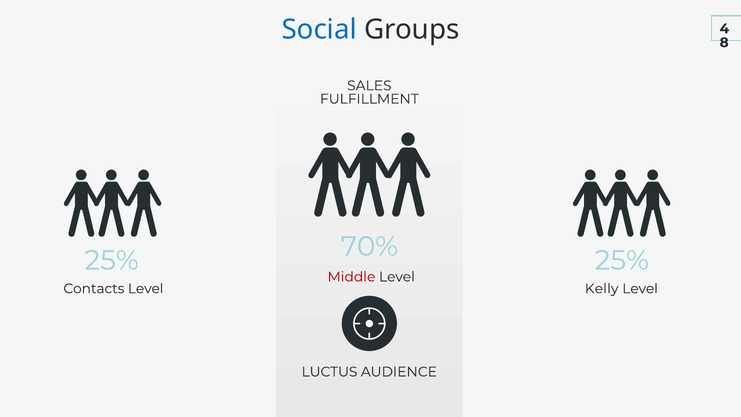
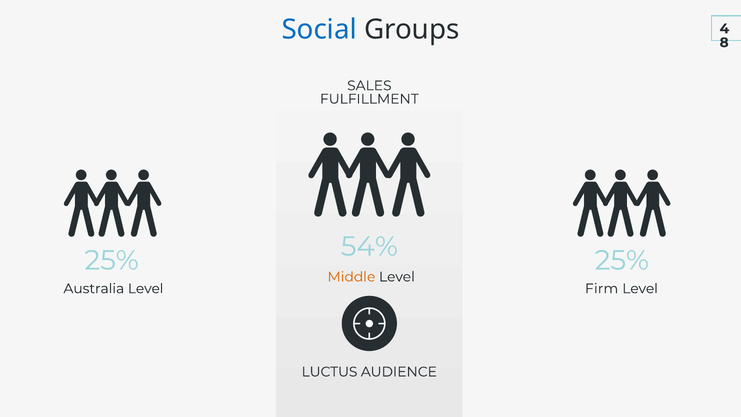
70%: 70% -> 54% (369, 246)
Middle colour: red -> orange (351, 277)
Contacts: Contacts -> Australia (94, 289)
Kelly: Kelly -> Firm (602, 289)
